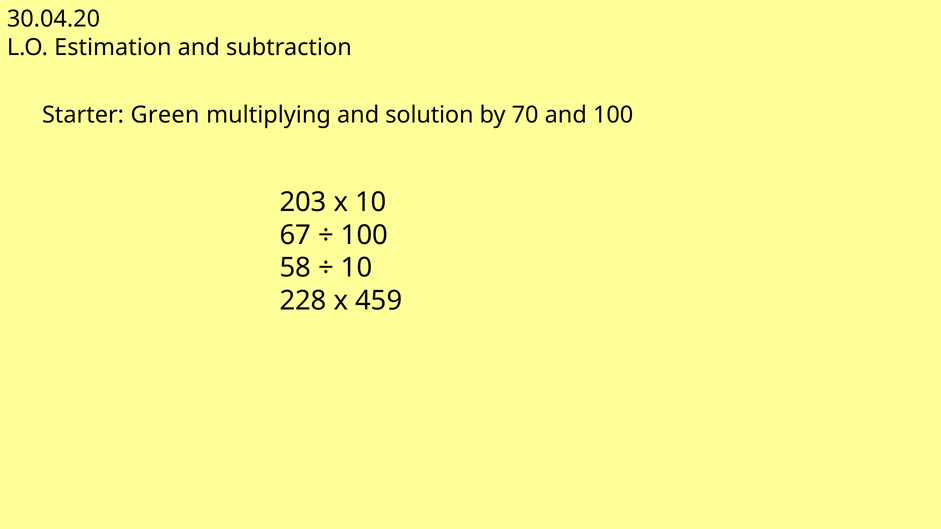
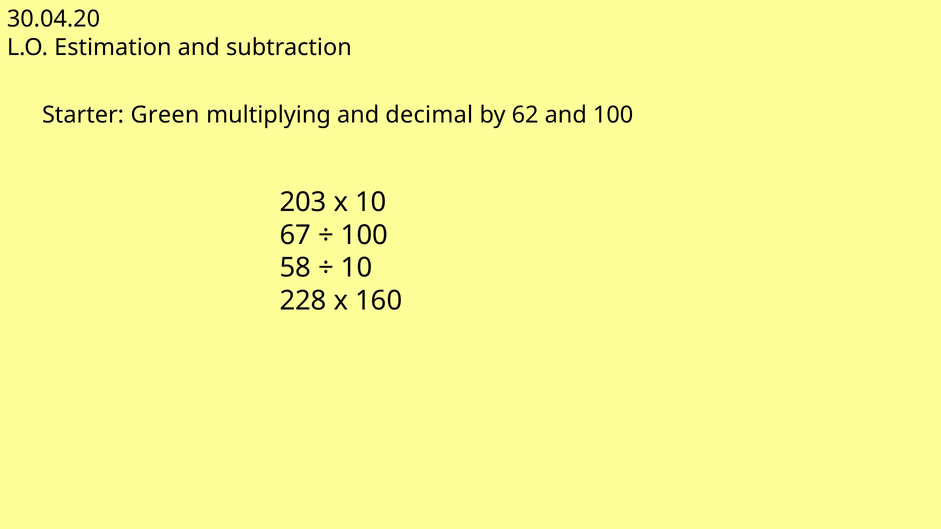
solution: solution -> decimal (429, 115)
70: 70 -> 62 (525, 115)
459: 459 -> 160 (379, 301)
